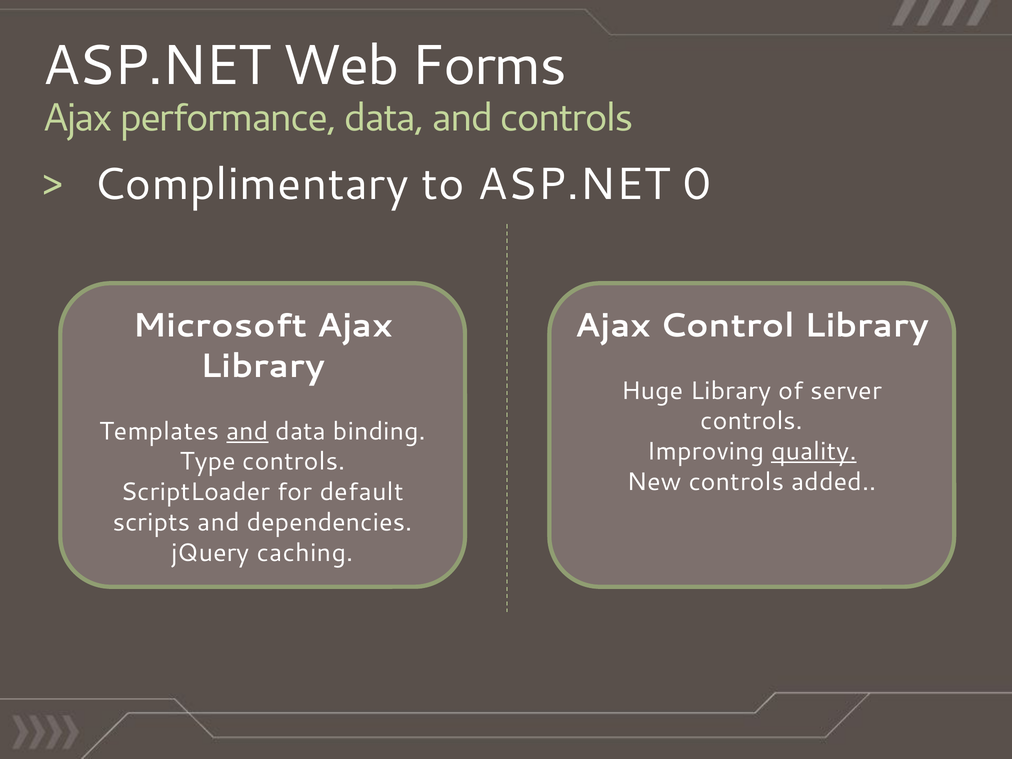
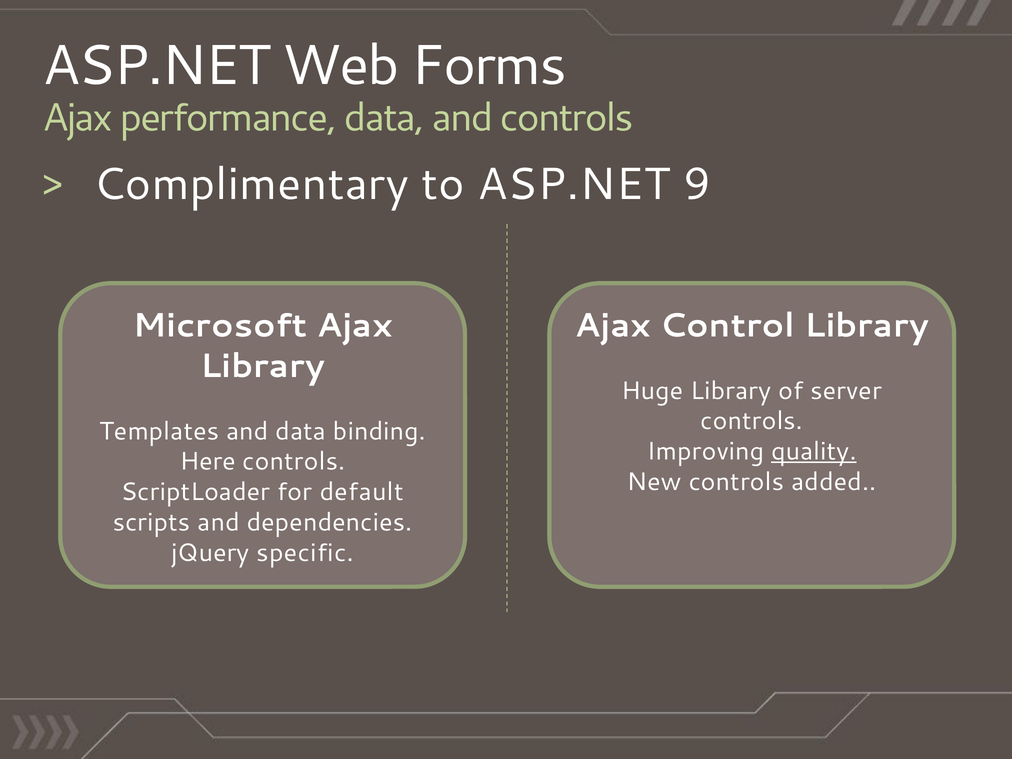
0: 0 -> 9 (697, 184)
and underline: present -> none (247, 431)
Type: Type -> Here (208, 462)
caching: caching -> specific (305, 553)
